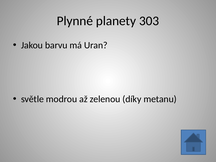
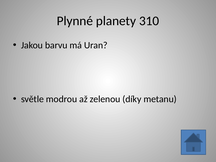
303: 303 -> 310 (149, 21)
